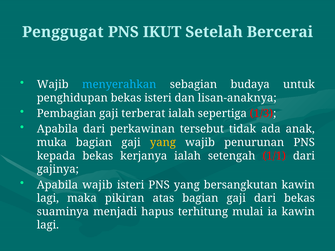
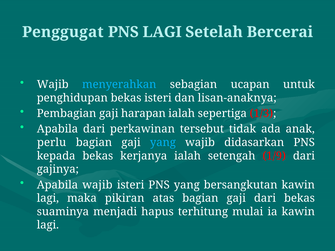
PNS IKUT: IKUT -> LAGI (162, 32)
budaya: budaya -> ucapan (250, 85)
terberat: terberat -> harapan (143, 114)
muka: muka -> perlu (52, 143)
yang colour: yellow -> light blue (163, 143)
penurunan: penurunan -> didasarkan (254, 143)
1/1: 1/1 -> 1/9 (274, 156)
